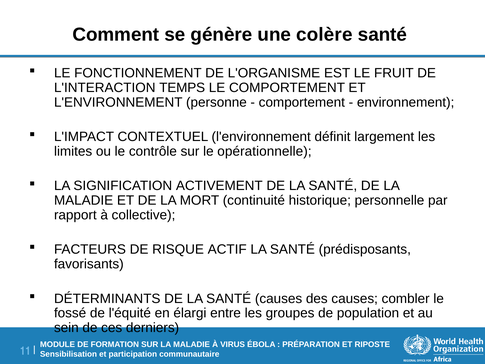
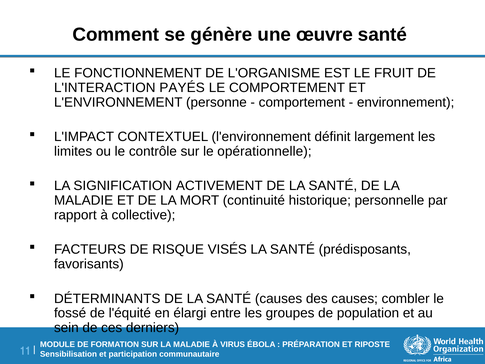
colère: colère -> œuvre (325, 35)
TEMPS: TEMPS -> PAYÉS (182, 88)
ACTIF: ACTIF -> VISÉS (227, 249)
